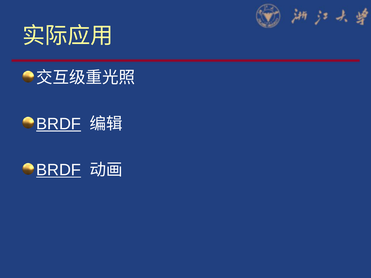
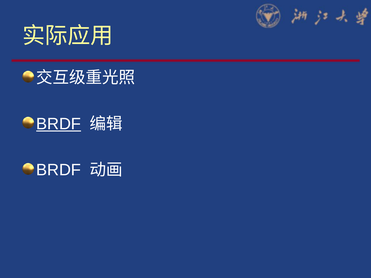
BRDF underline: present -> none (59, 170)
